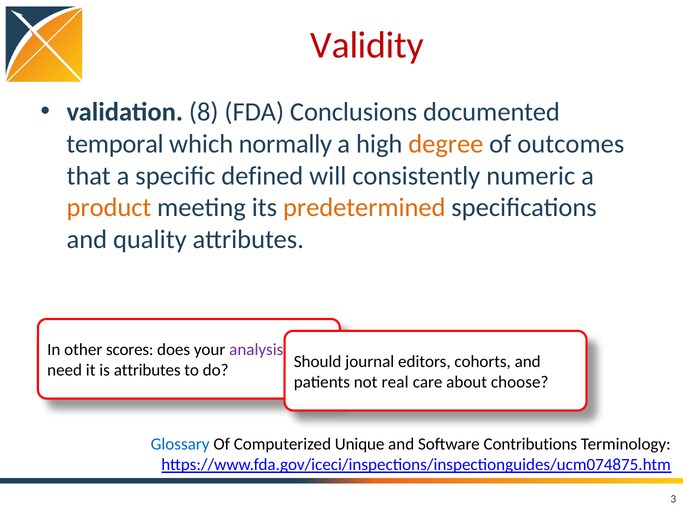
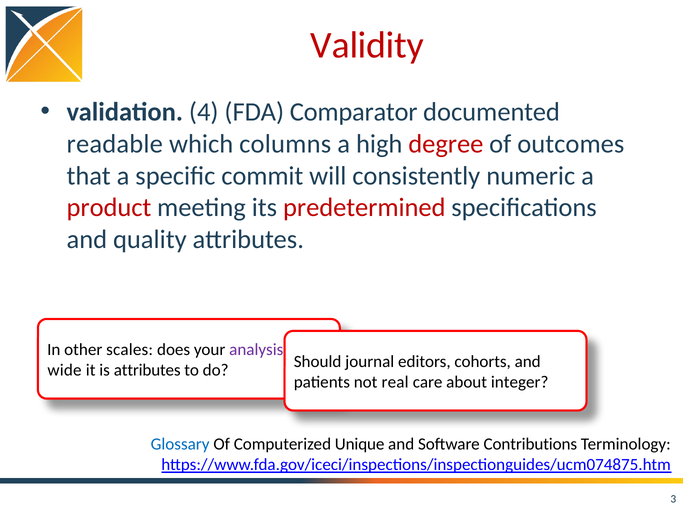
8: 8 -> 4 (204, 112)
Conclusions: Conclusions -> Comparator (354, 112)
temporal: temporal -> readable (115, 144)
normally: normally -> columns (285, 144)
degree colour: orange -> red (446, 144)
defined: defined -> commit (262, 176)
product colour: orange -> red (109, 208)
predetermined colour: orange -> red (364, 208)
scores: scores -> scales (130, 350)
need: need -> wide (65, 370)
choose: choose -> integer (520, 382)
